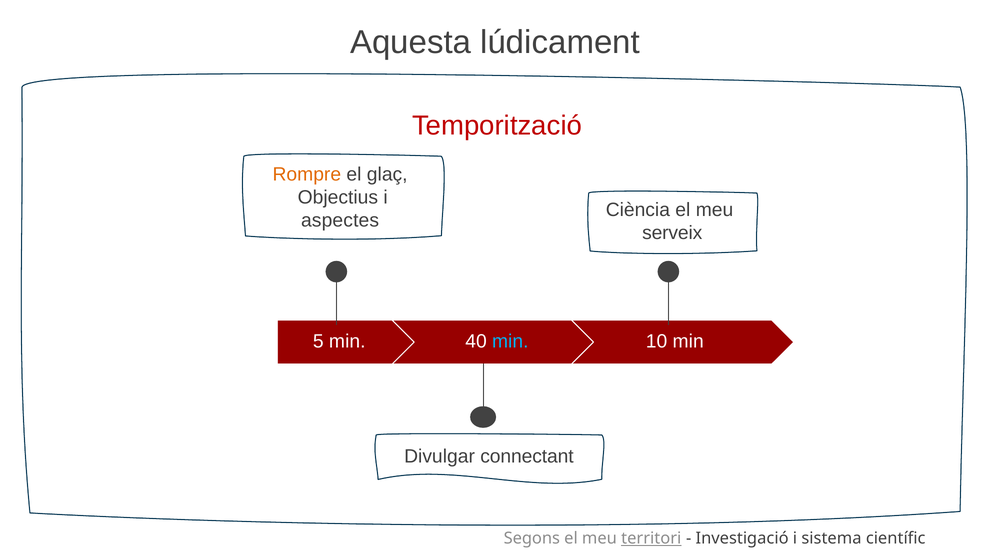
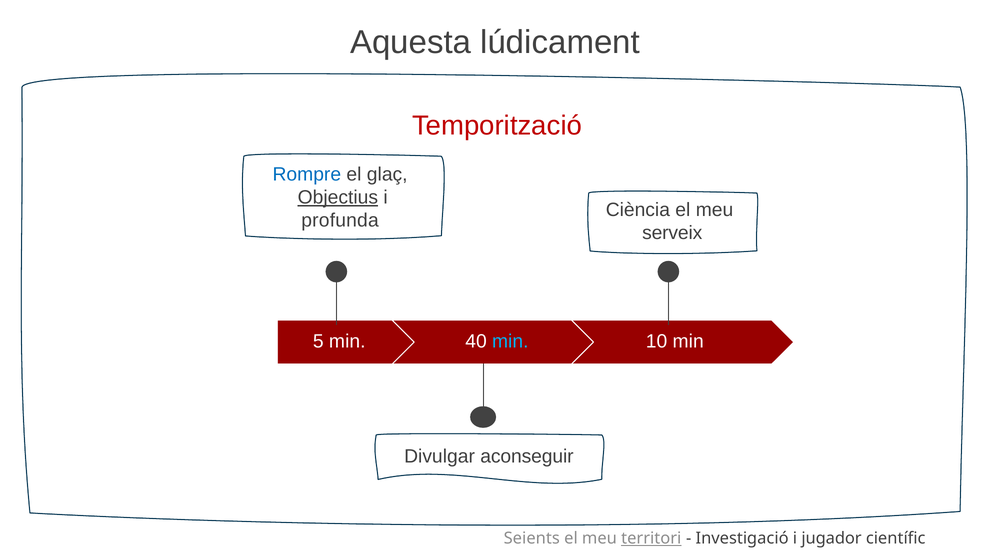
Rompre colour: orange -> blue (307, 174)
Objectius underline: none -> present (338, 198)
aspectes: aspectes -> profunda (340, 221)
connectant: connectant -> aconseguir (527, 457)
Segons: Segons -> Seients (532, 539)
sistema: sistema -> jugador (832, 539)
